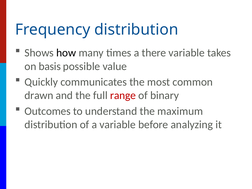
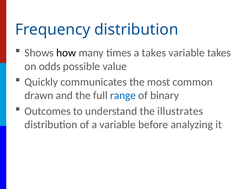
a there: there -> takes (154, 53)
basis: basis -> odds (50, 66)
range colour: red -> blue (123, 95)
maximum: maximum -> illustrates (180, 111)
